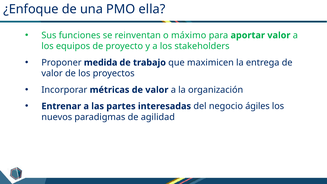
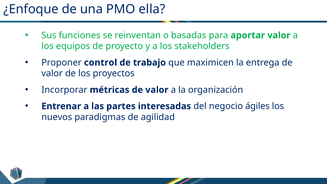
máximo: máximo -> basadas (189, 35)
medida: medida -> control (101, 63)
